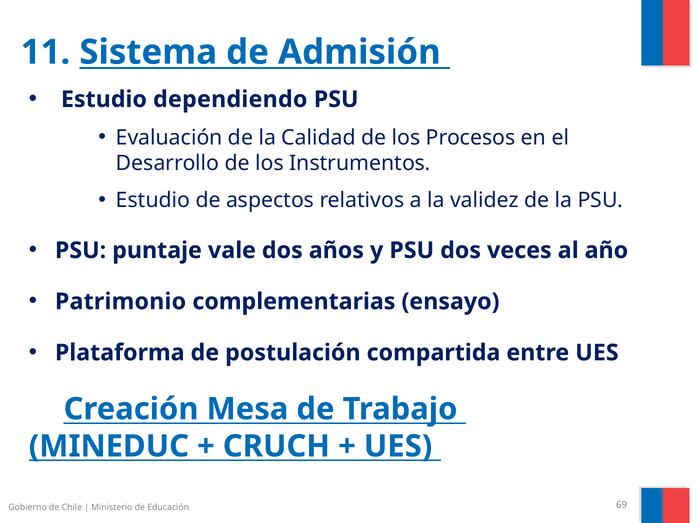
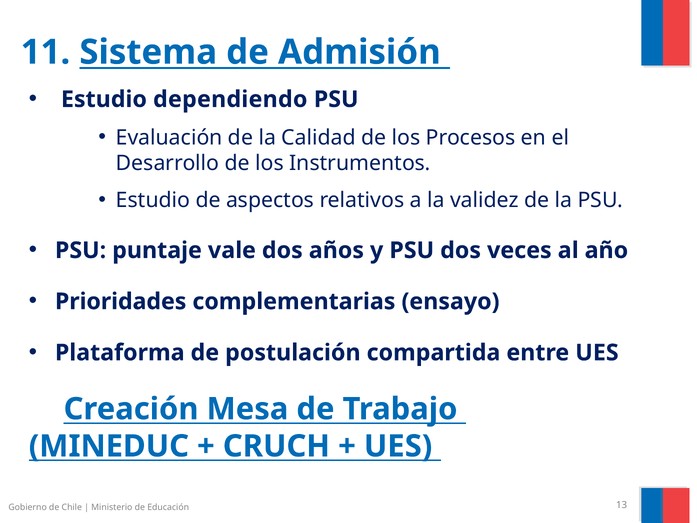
Patrimonio: Patrimonio -> Prioridades (121, 301)
69: 69 -> 13 (622, 505)
